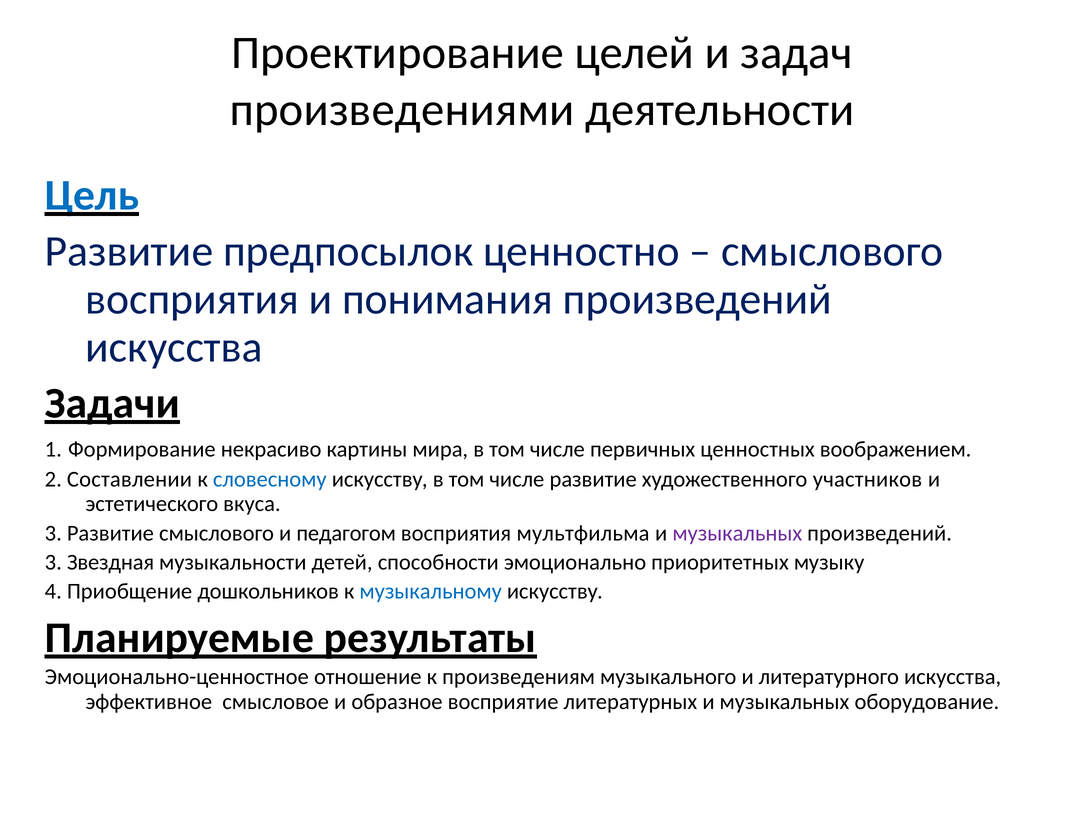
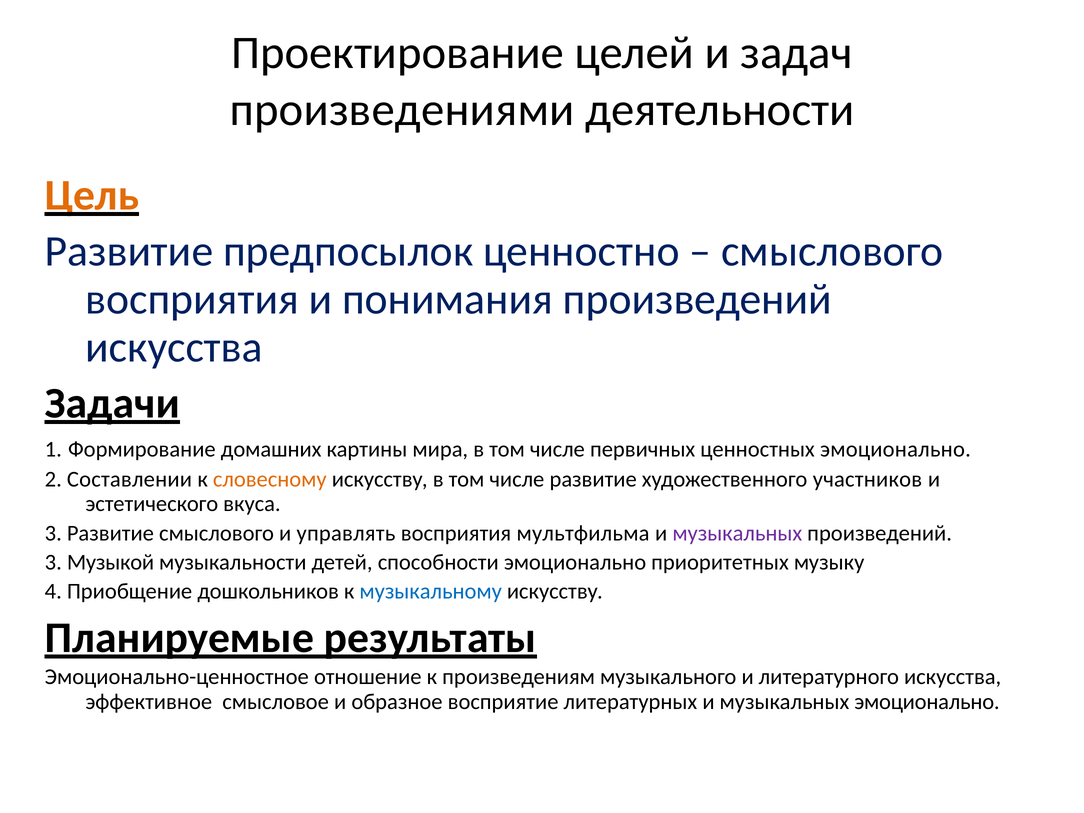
Цель colour: blue -> orange (92, 195)
некрасиво: некрасиво -> домашних (271, 449)
ценностных воображением: воображением -> эмоционально (895, 449)
словесному colour: blue -> orange (270, 479)
педагогом: педагогом -> управлять (346, 533)
Звездная: Звездная -> Музыкой (111, 562)
музыкальных оборудование: оборудование -> эмоционально (927, 702)
